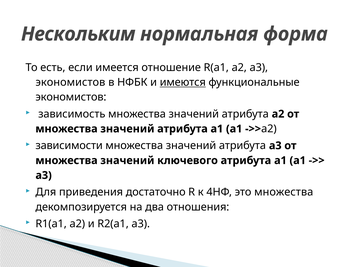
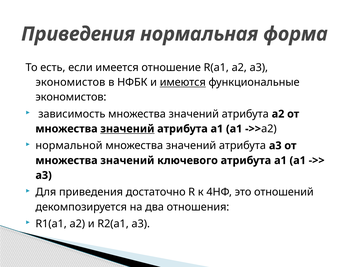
Нескольким: Нескольким -> Приведения (78, 34)
значений underline: none -> present (127, 128)
зависимости: зависимости -> нормальной (69, 145)
это множества: множества -> отношений (284, 192)
